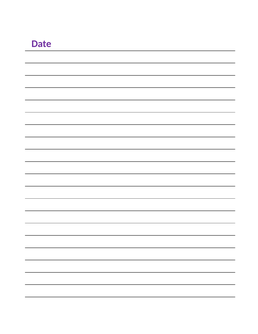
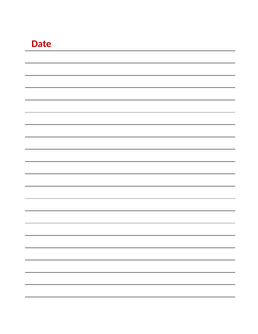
Date colour: purple -> red (41, 44)
